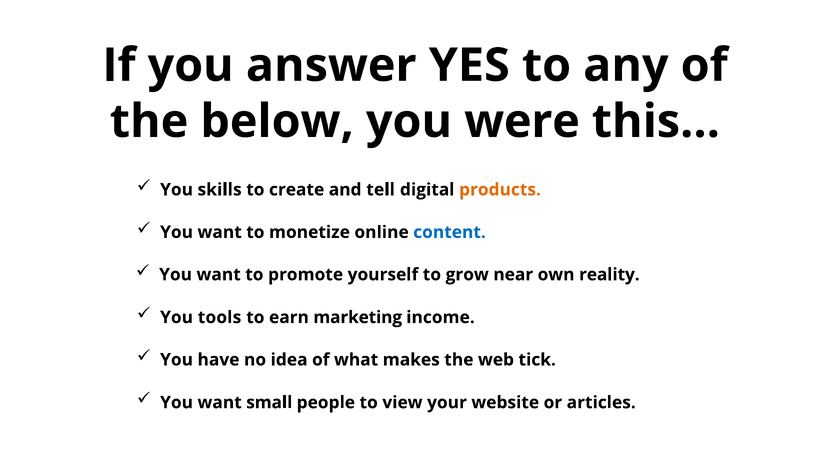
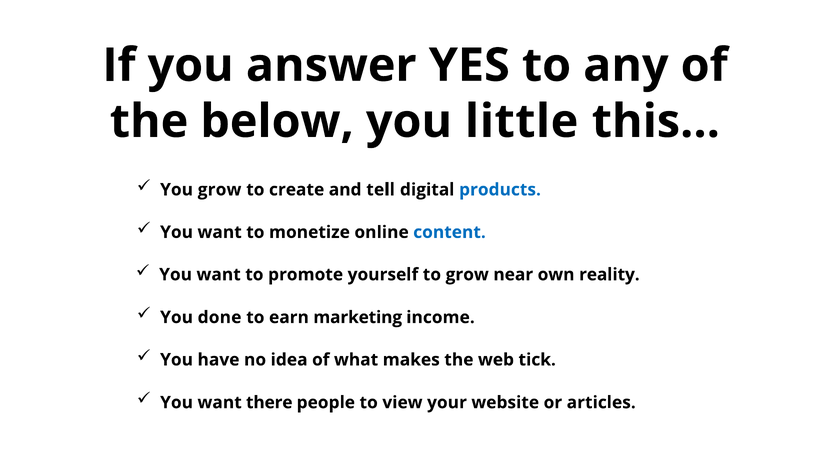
were: were -> little (522, 121)
You skills: skills -> grow (220, 190)
products colour: orange -> blue (500, 190)
tools: tools -> done (220, 317)
small: small -> there (269, 402)
